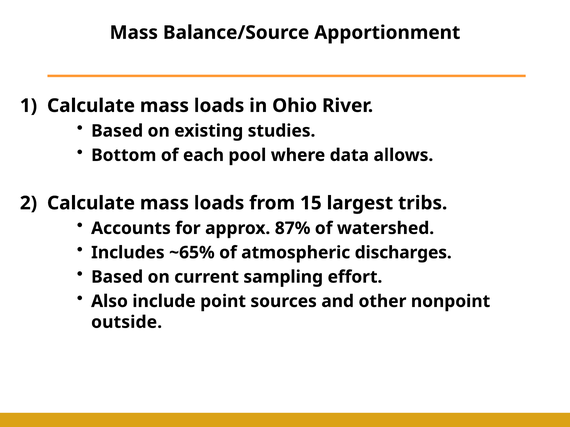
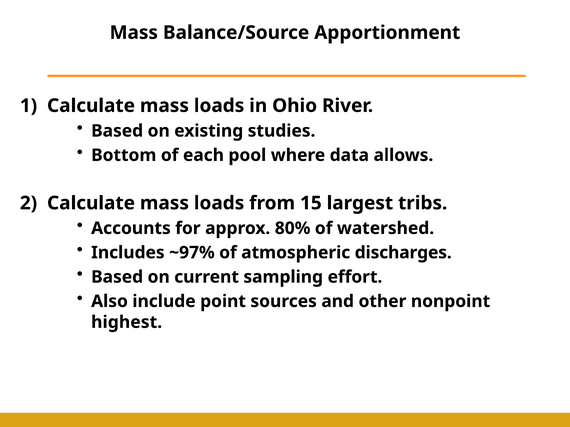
87%: 87% -> 80% (293, 229)
~65%: ~65% -> ~97% (192, 253)
outside: outside -> highest (127, 323)
